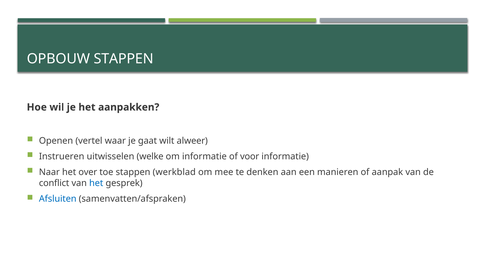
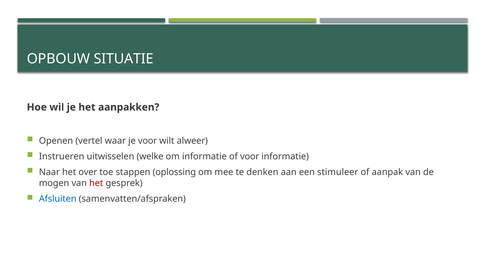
OPBOUW STAPPEN: STAPPEN -> SITUATIE (124, 59)
je gaat: gaat -> voor (148, 141)
werkblad: werkblad -> oplossing (174, 172)
manieren: manieren -> stimuleer (338, 172)
conflict: conflict -> mogen (54, 183)
het colour: blue -> red (96, 183)
